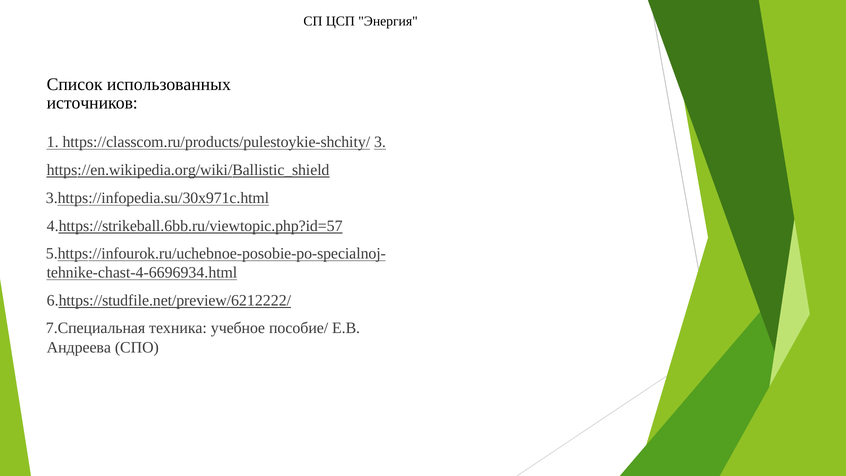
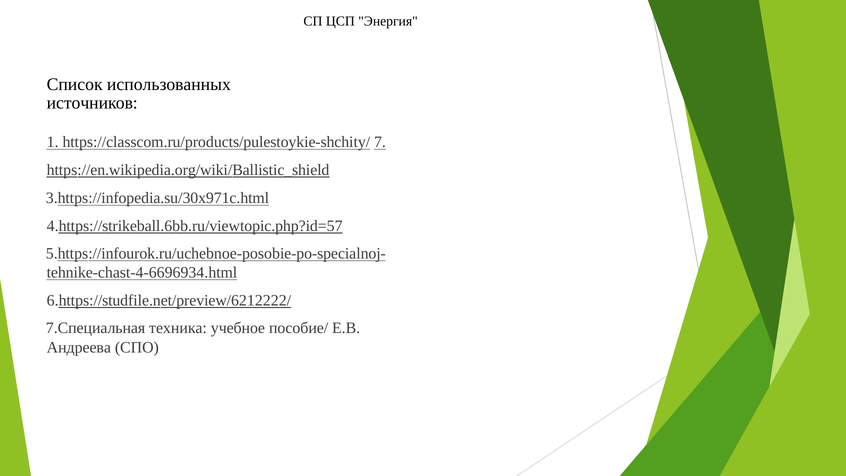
3: 3 -> 7 (380, 142)
